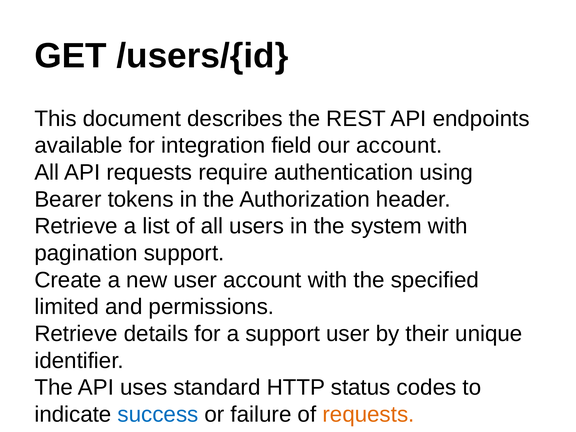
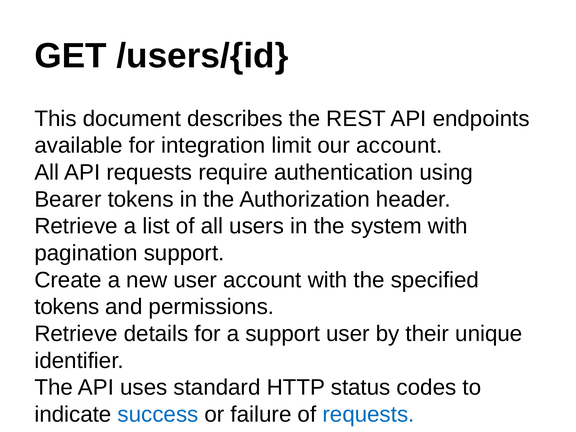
field: field -> limit (291, 146)
limited: limited -> tokens (67, 307)
requests colour: orange -> blue (368, 414)
